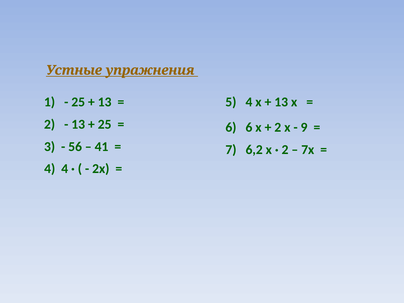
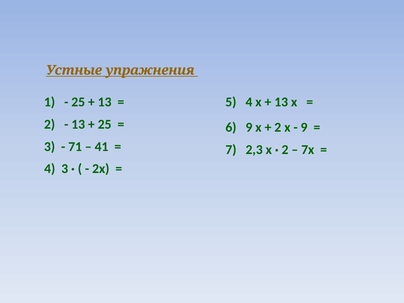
6 6: 6 -> 9 (249, 128)
56: 56 -> 71 (75, 147)
6,2: 6,2 -> 2,3 (254, 150)
4 4: 4 -> 3 (65, 169)
